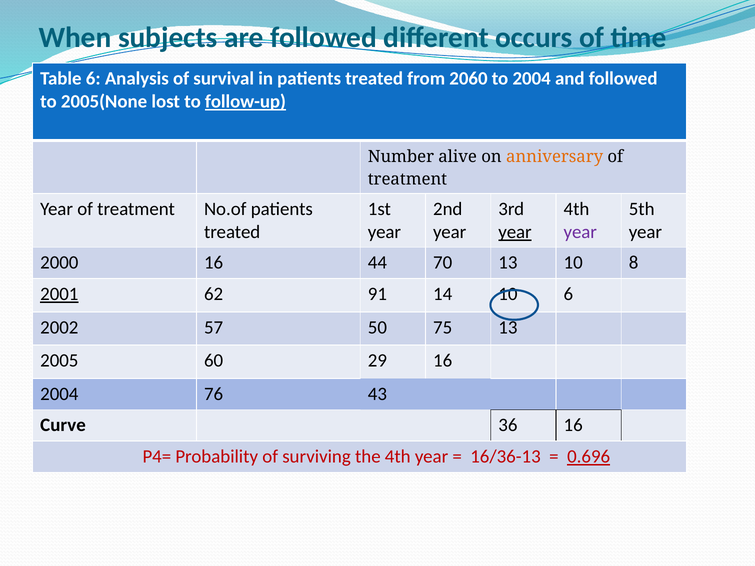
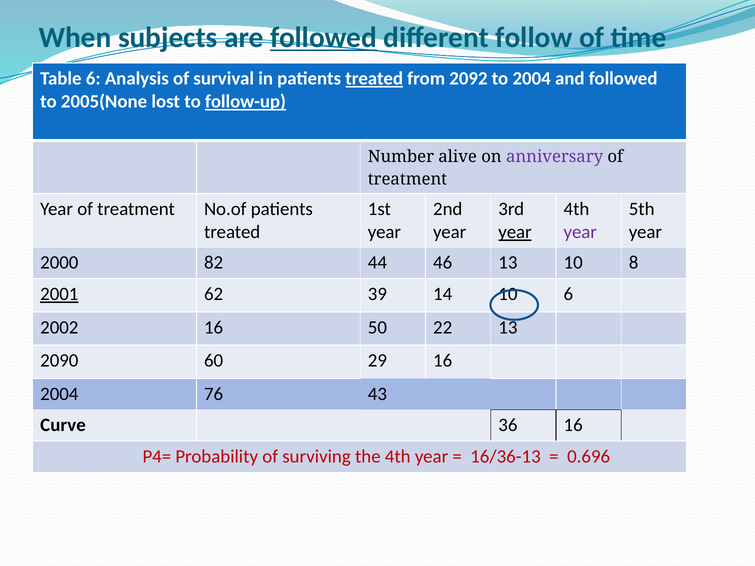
followed underline: none -> present (323, 38)
occurs: occurs -> follow (534, 38)
treated underline: none -> present (374, 79)
2060: 2060 -> 2092 (468, 79)
anniversary colour: orange -> purple (555, 157)
2000 16: 16 -> 82 (214, 263)
70: 70 -> 46 (443, 263)
91: 91 -> 39 (377, 294)
2002 57: 57 -> 16 (214, 328)
75: 75 -> 22 (443, 328)
2005: 2005 -> 2090 (59, 361)
0.696 underline: present -> none (589, 457)
